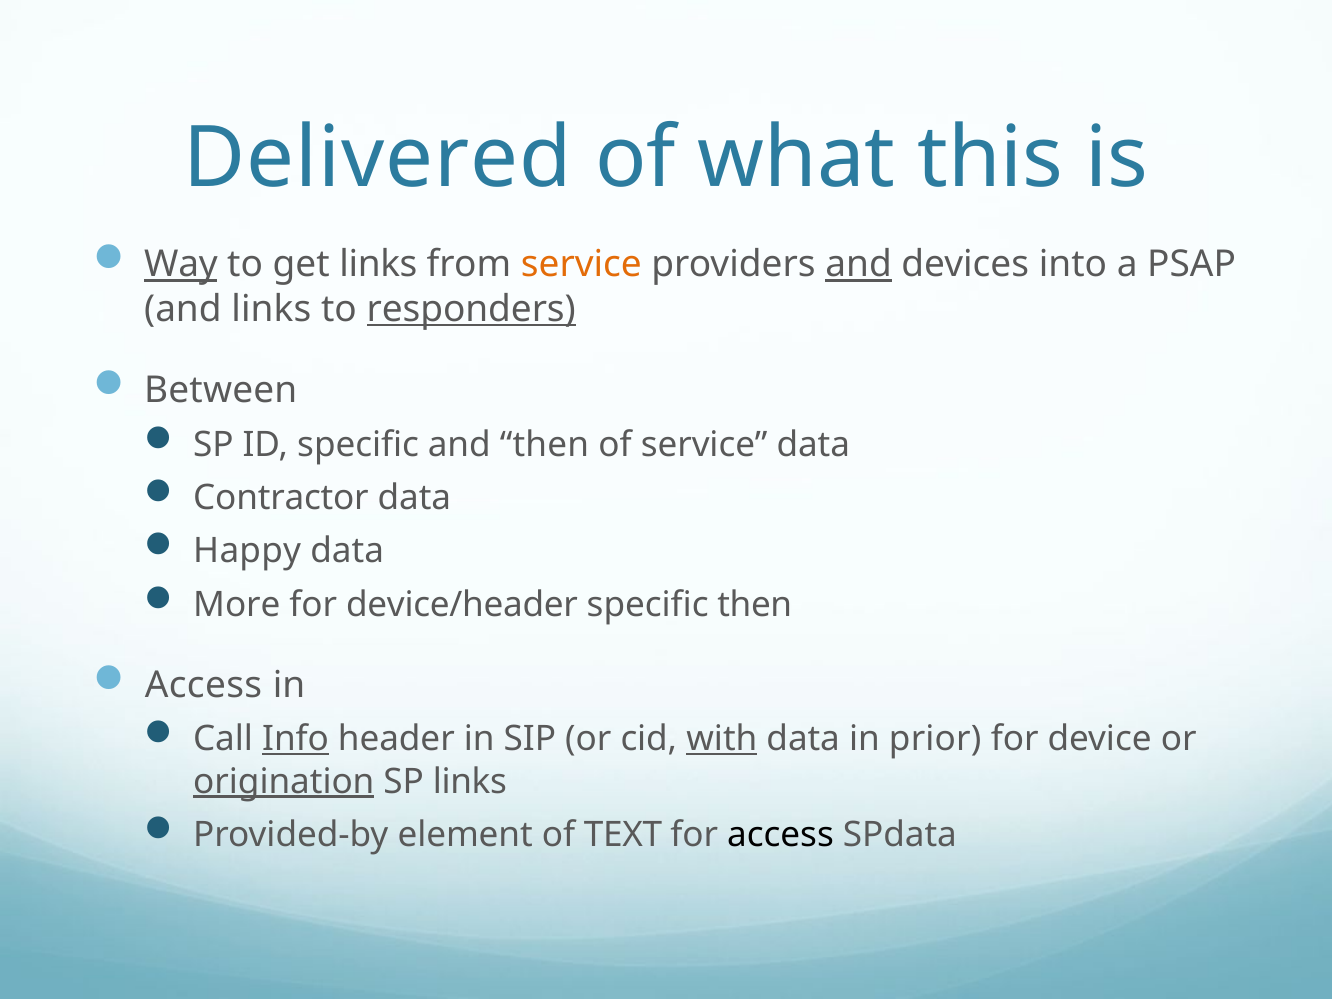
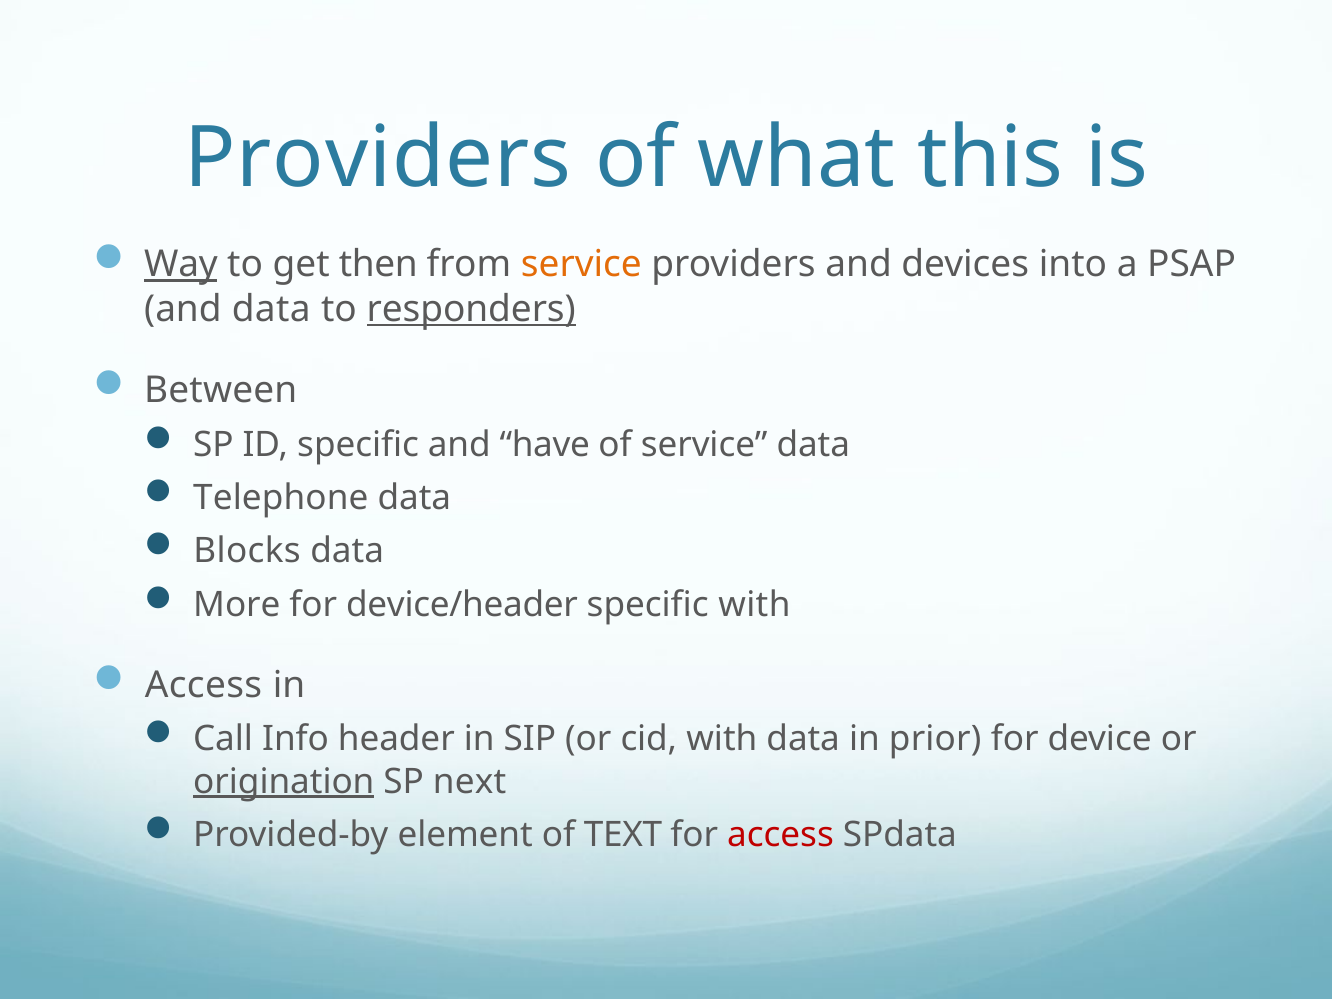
Delivered: Delivered -> Providers (378, 159)
get links: links -> then (378, 265)
and underline: present -> none (859, 265)
and links: links -> data (271, 309)
and then: then -> have (545, 445)
Contractor: Contractor -> Telephone (281, 498)
Happy: Happy -> Blocks (247, 551)
specific then: then -> with (754, 605)
Info underline: present -> none (296, 739)
with underline: present -> none (722, 739)
SP links: links -> next (470, 781)
access colour: black -> red (781, 835)
